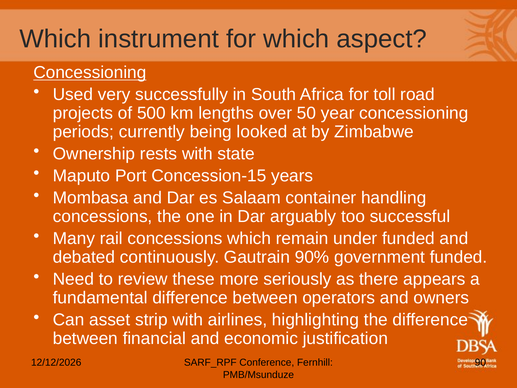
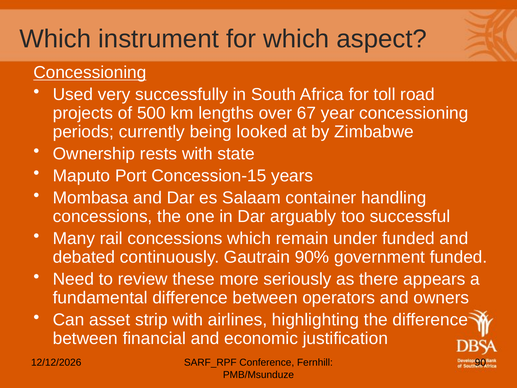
50: 50 -> 67 (307, 113)
